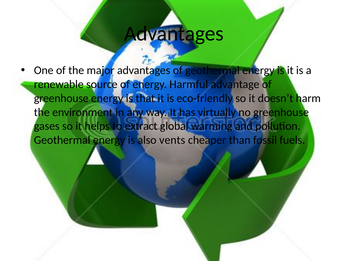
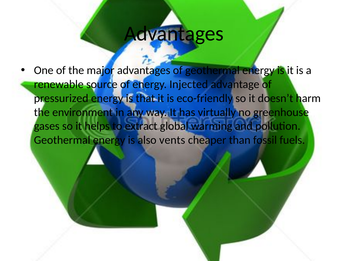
Harmful: Harmful -> Injected (189, 84)
greenhouse: greenhouse -> pressurized (61, 98)
